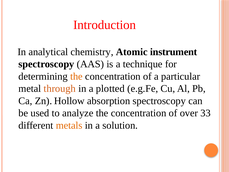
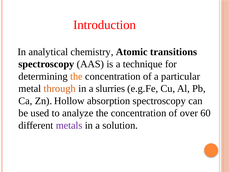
instrument: instrument -> transitions (174, 52)
plotted: plotted -> slurries (110, 88)
33: 33 -> 60 (206, 113)
metals colour: orange -> purple (69, 125)
